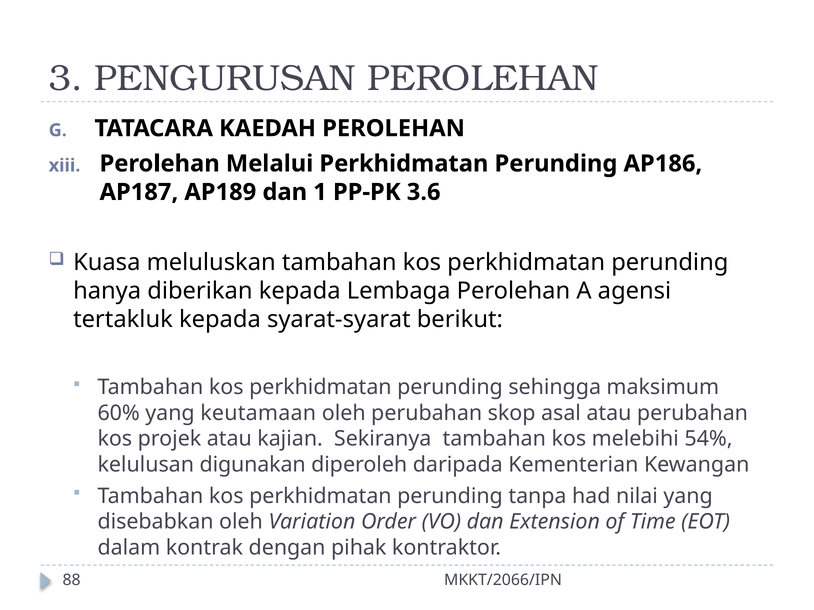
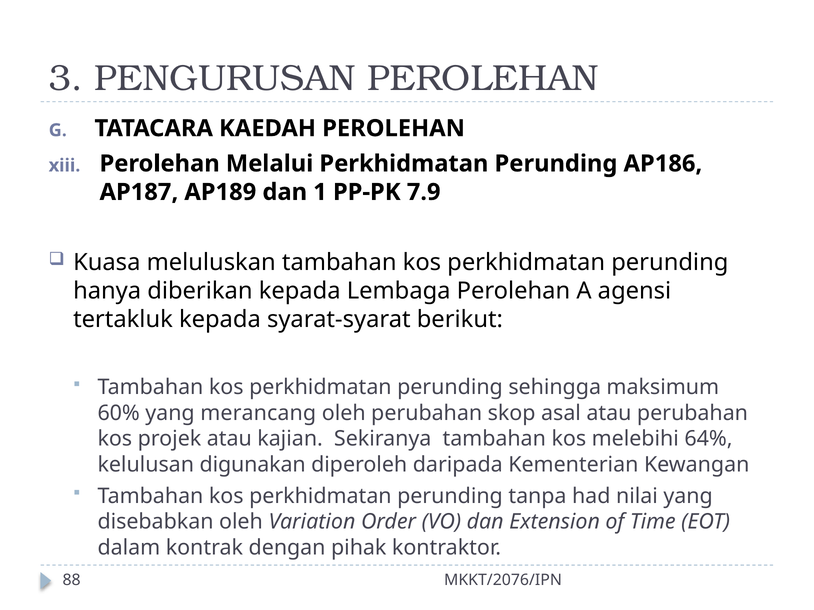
3.6: 3.6 -> 7.9 (424, 192)
keutamaan: keutamaan -> merancang (258, 413)
54%: 54% -> 64% (709, 439)
MKKT/2066/IPN: MKKT/2066/IPN -> MKKT/2076/IPN (503, 580)
